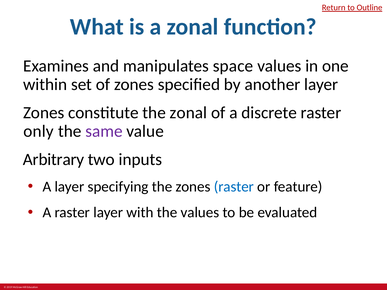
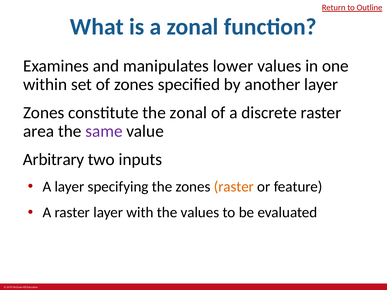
space: space -> lower (233, 66)
only: only -> area (39, 131)
raster colour: blue -> orange (234, 187)
